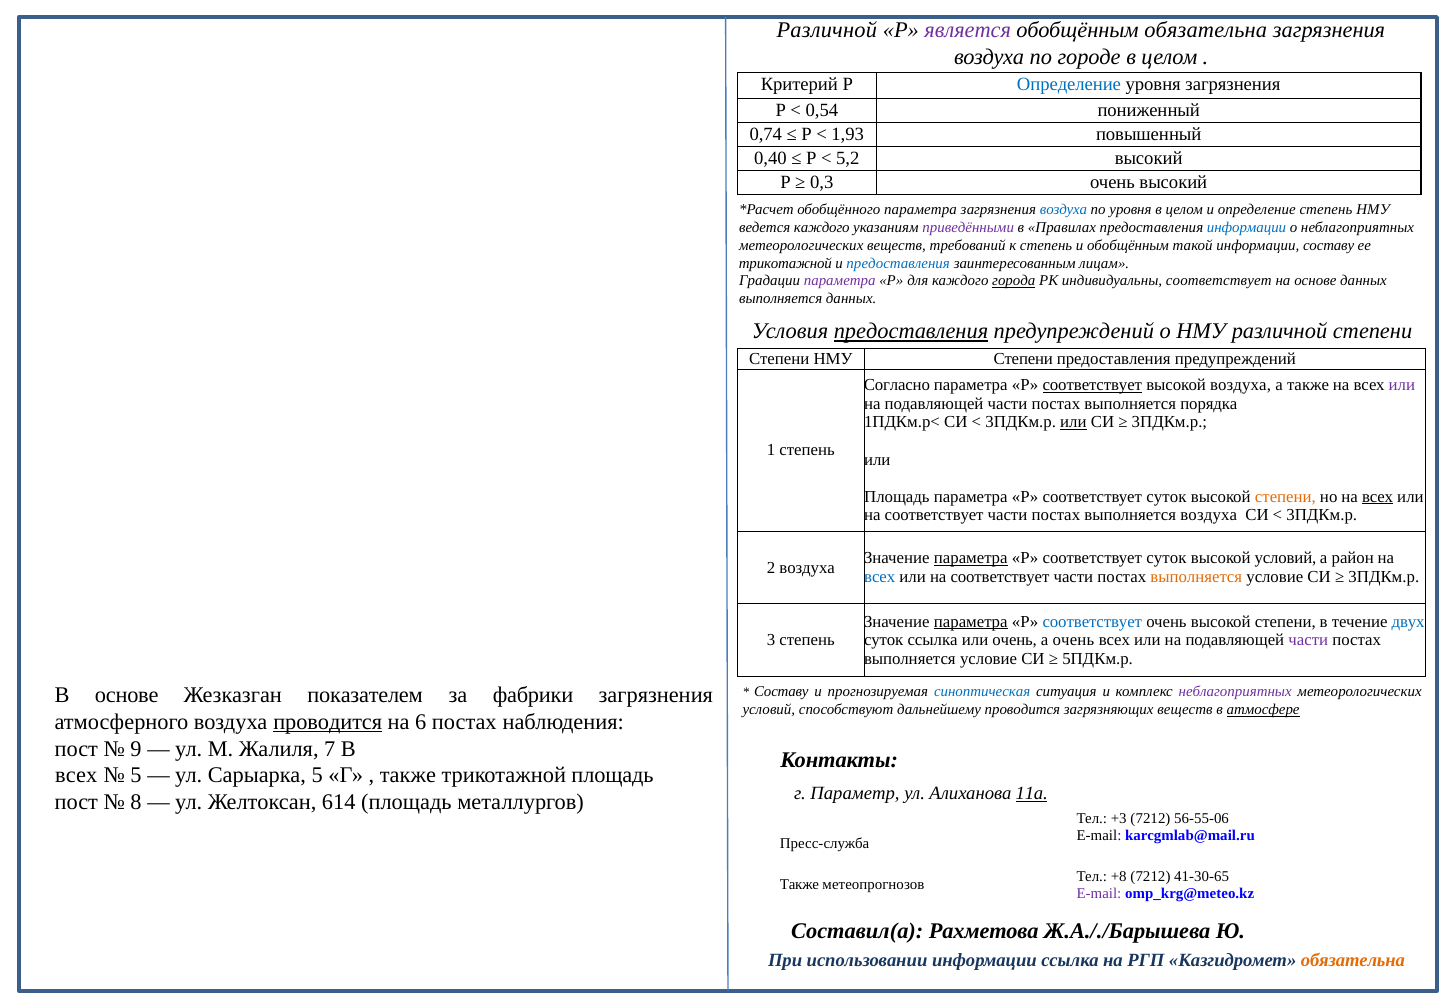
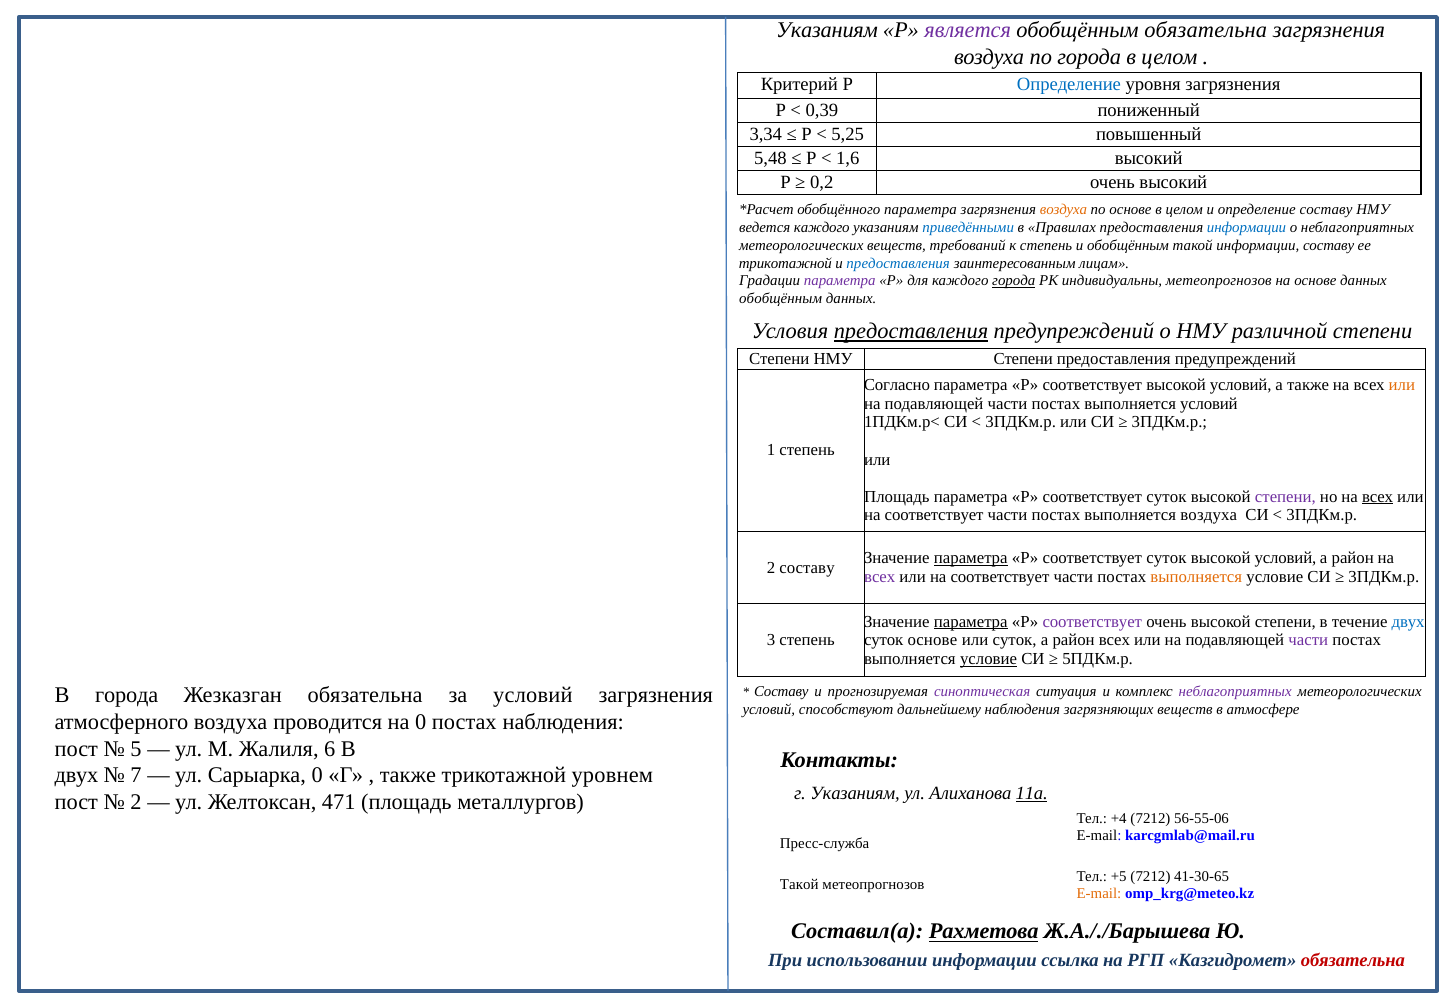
Различной: Различной -> Указаниям (827, 31)
по городе: городе -> города (1089, 57)
0,54: 0,54 -> 0,39 (822, 110)
0,74: 0,74 -> 3,34 (766, 134)
1,93: 1,93 -> 5,25 (848, 134)
0,40: 0,40 -> 5,48 (770, 158)
5,2: 5,2 -> 1,6 (848, 158)
0,3: 0,3 -> 0,2 (822, 182)
воздуха colour: blue -> orange (1064, 209)
по уровня: уровня -> основе (1130, 209)
определение степень: степень -> составу (1326, 209)
приведёнными colour: purple -> blue (968, 227)
индивидуальны соответствует: соответствует -> метеопрогнозов (1219, 281)
выполняется: выполняется -> обобщённым (781, 299)
соответствует underline: present -> none (1092, 385)
воздуха: воздуха -> условий (1241, 385)
или colour: purple -> orange (1402, 385)
выполняется порядка: порядка -> условий (1209, 404)
или underline: present -> none (1073, 422)
степени colour: orange -> purple (1285, 497)
2 воздуха: воздуха -> составу (807, 567)
всех colour: blue -> purple (880, 577)
соответствует colour: blue -> purple (1092, 622)
суток ссылка: ссылка -> основе (932, 640)
или очень: очень -> суток (1015, 640)
очень: очень -> район (1074, 640)
условие underline: none -> present (989, 659)
В основе: основе -> города (127, 695)
Жезказган показателем: показателем -> обязательна (365, 695)
за фабрики: фабрики -> условий (533, 695)
синоптическая colour: blue -> purple (982, 692)
дальнейшему проводится: проводится -> наблюдения (1022, 710)
атмосфере underline: present -> none (1263, 710)
проводится underline: present -> none (328, 722)
на 6: 6 -> 0 (421, 722)
9: 9 -> 5 (136, 749)
7: 7 -> 6 (330, 749)
всех: всех -> двух (76, 776)
5: 5 -> 7 (136, 776)
Сарыарка 5: 5 -> 0 (317, 776)
трикотажной площадь: площадь -> уровнем (612, 776)
г Параметр: Параметр -> Указаниям (855, 793)
8: 8 -> 2 (136, 802)
614: 614 -> 471 (339, 802)
+3: +3 -> +4 (1119, 819)
+8: +8 -> +5 (1119, 877)
Также: Также -> Такой (799, 885)
E-mail colour: purple -> orange (1099, 893)
Рахметова underline: none -> present (984, 932)
обязательна colour: orange -> red (1353, 960)
